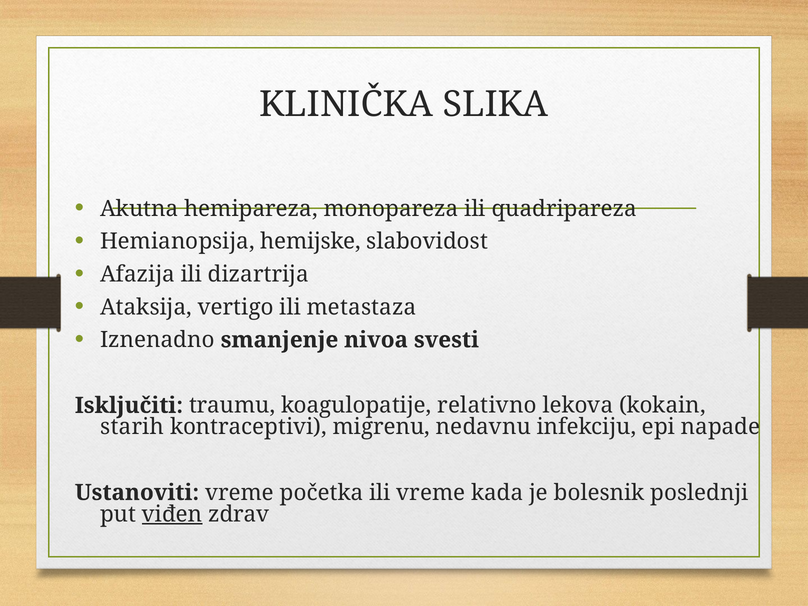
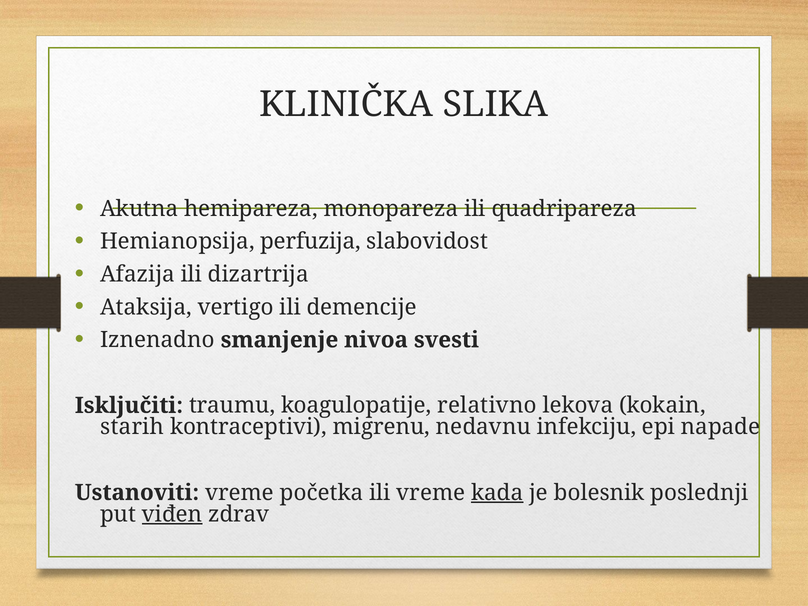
hemijske: hemijske -> perfuzija (311, 242)
metastaza: metastaza -> demencije (362, 307)
kada underline: none -> present (497, 493)
